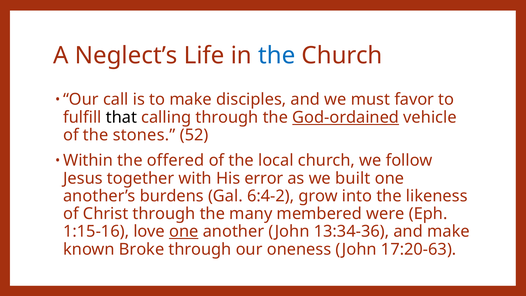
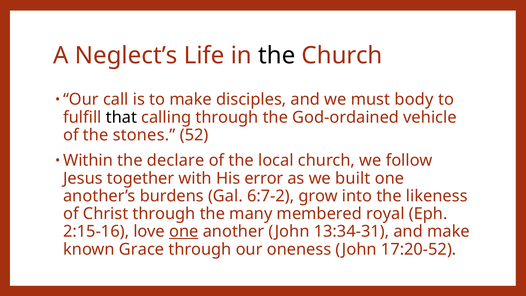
the colour: blue -> black (277, 55)
favor: favor -> body (414, 100)
God-ordained underline: present -> none (346, 117)
offered: offered -> declare (176, 160)
6:4-2: 6:4-2 -> 6:7-2 (271, 196)
were: were -> royal (385, 214)
1:15-16: 1:15-16 -> 2:15-16 (96, 231)
13:34-36: 13:34-36 -> 13:34-31 (352, 231)
Broke: Broke -> Grace (142, 249)
17:20-63: 17:20-63 -> 17:20-52 (419, 249)
